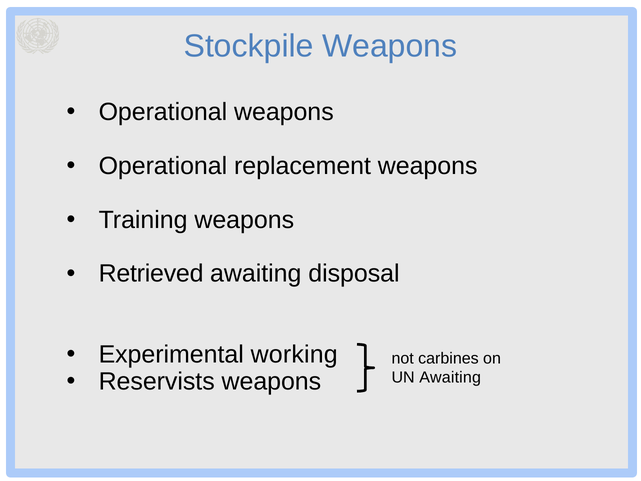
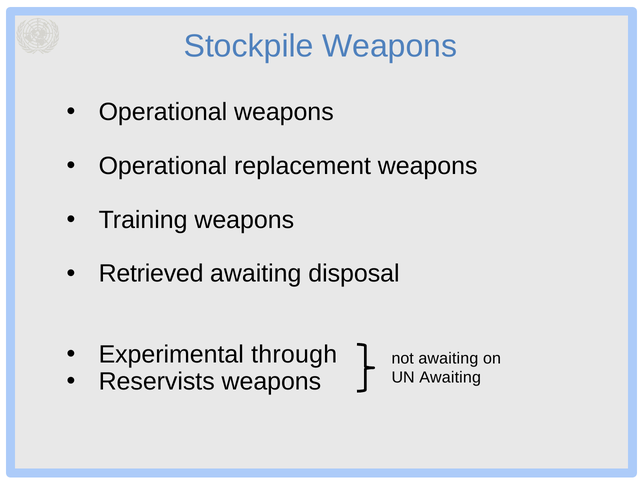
working: working -> through (294, 354)
not carbines: carbines -> awaiting (448, 358)
